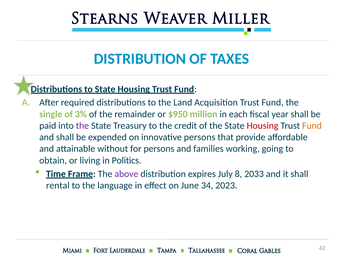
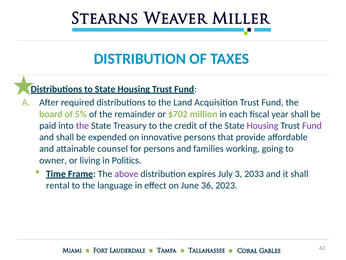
single: single -> board (51, 114)
3%: 3% -> 5% (81, 114)
$950: $950 -> $702 (178, 114)
Housing colour: red -> purple (263, 125)
Fund colour: orange -> purple (312, 125)
without: without -> counsel (113, 149)
obtain: obtain -> owner (53, 160)
8: 8 -> 3 (239, 174)
34: 34 -> 36 (207, 185)
